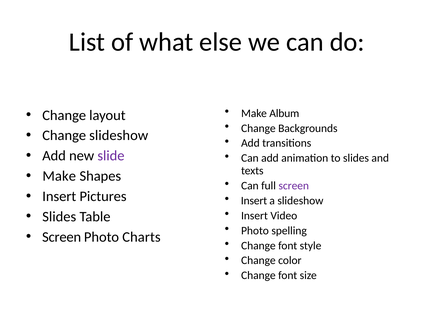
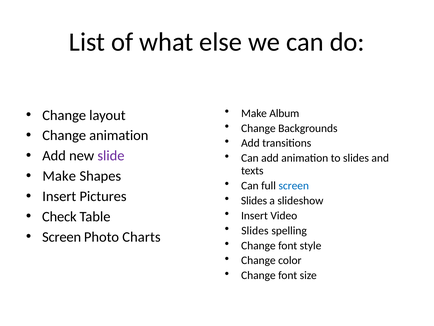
Change slideshow: slideshow -> animation (119, 135)
screen colour: purple -> blue (294, 185)
Insert: Insert -> Slides (254, 200)
Slides: Slides -> Check (59, 216)
Photo: Photo -> Slides (255, 230)
